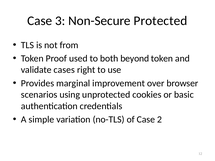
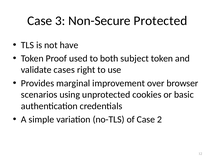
from: from -> have (69, 45)
beyond: beyond -> subject (135, 58)
